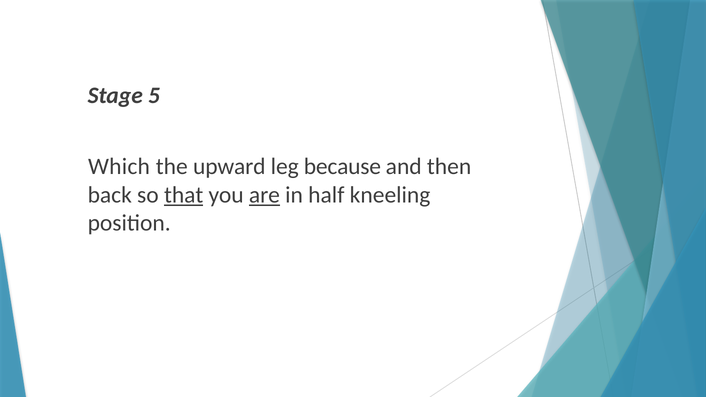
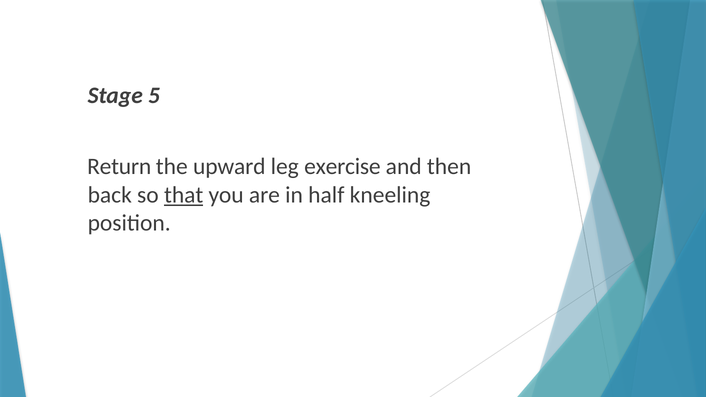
Which: Which -> Return (119, 167)
because: because -> exercise (342, 167)
are underline: present -> none (264, 195)
